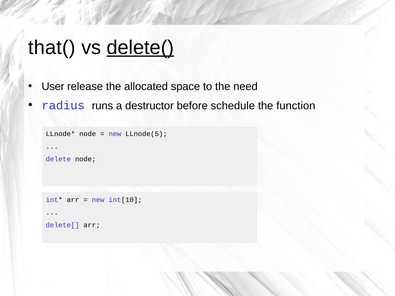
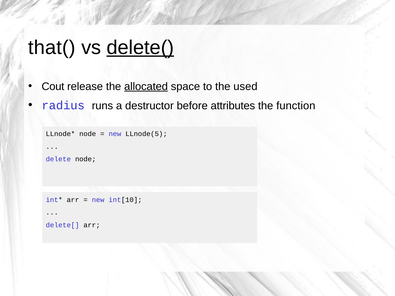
User: User -> Cout (53, 87)
allocated underline: none -> present (146, 87)
need: need -> used (245, 87)
schedule: schedule -> attributes (233, 106)
